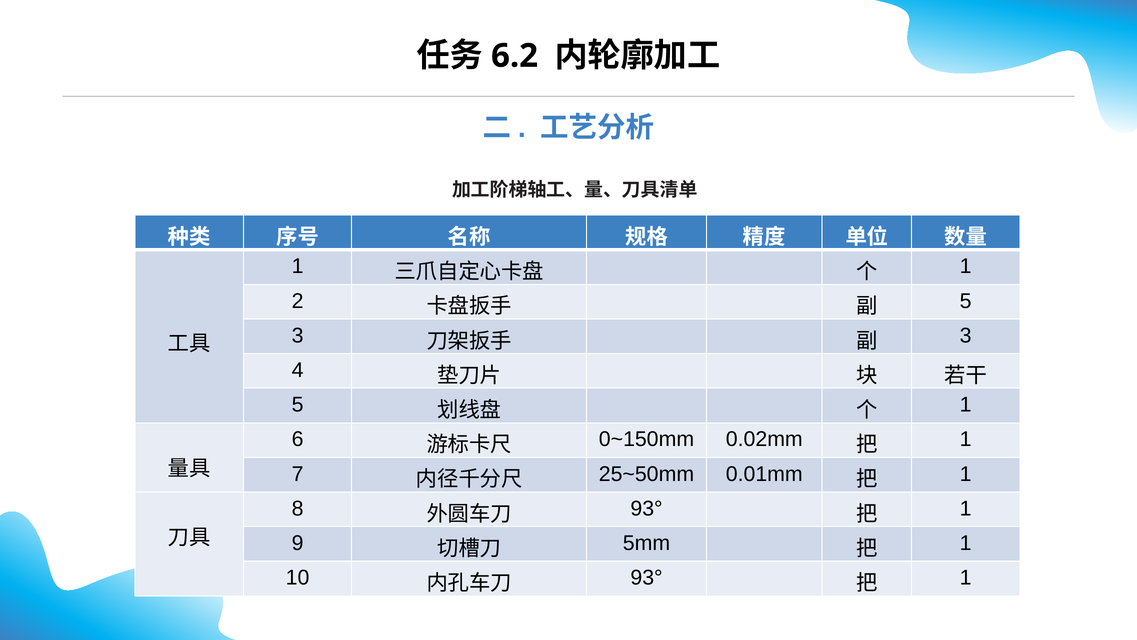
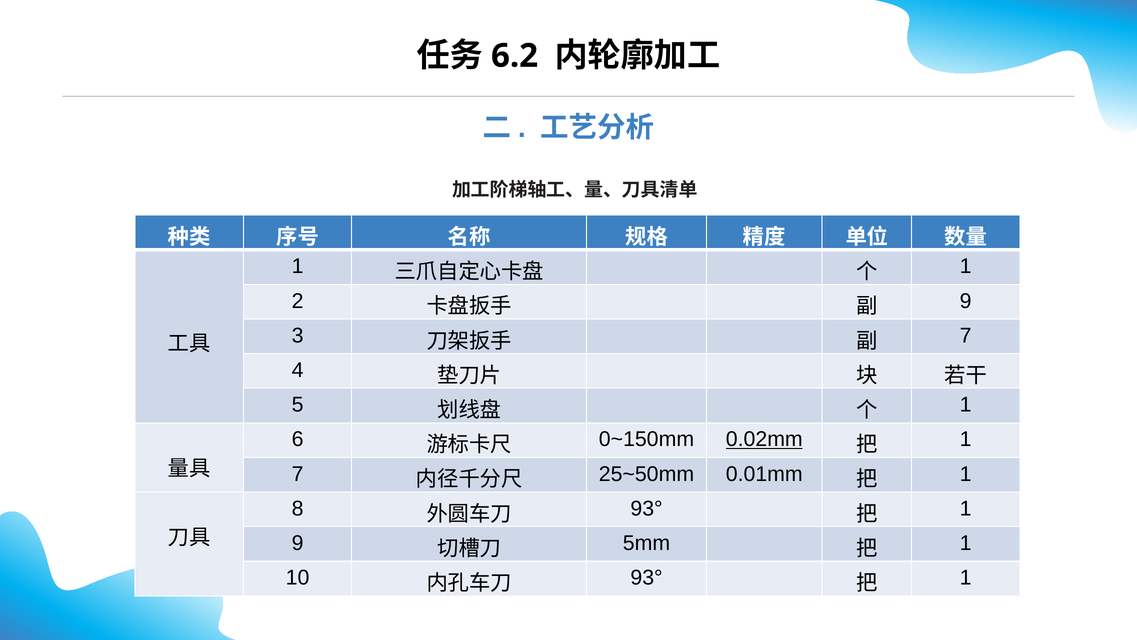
5: 5 -> 9 (966, 301)
3: 3 -> 7 (966, 335)
0.02mm underline: none -> present (764, 439)
